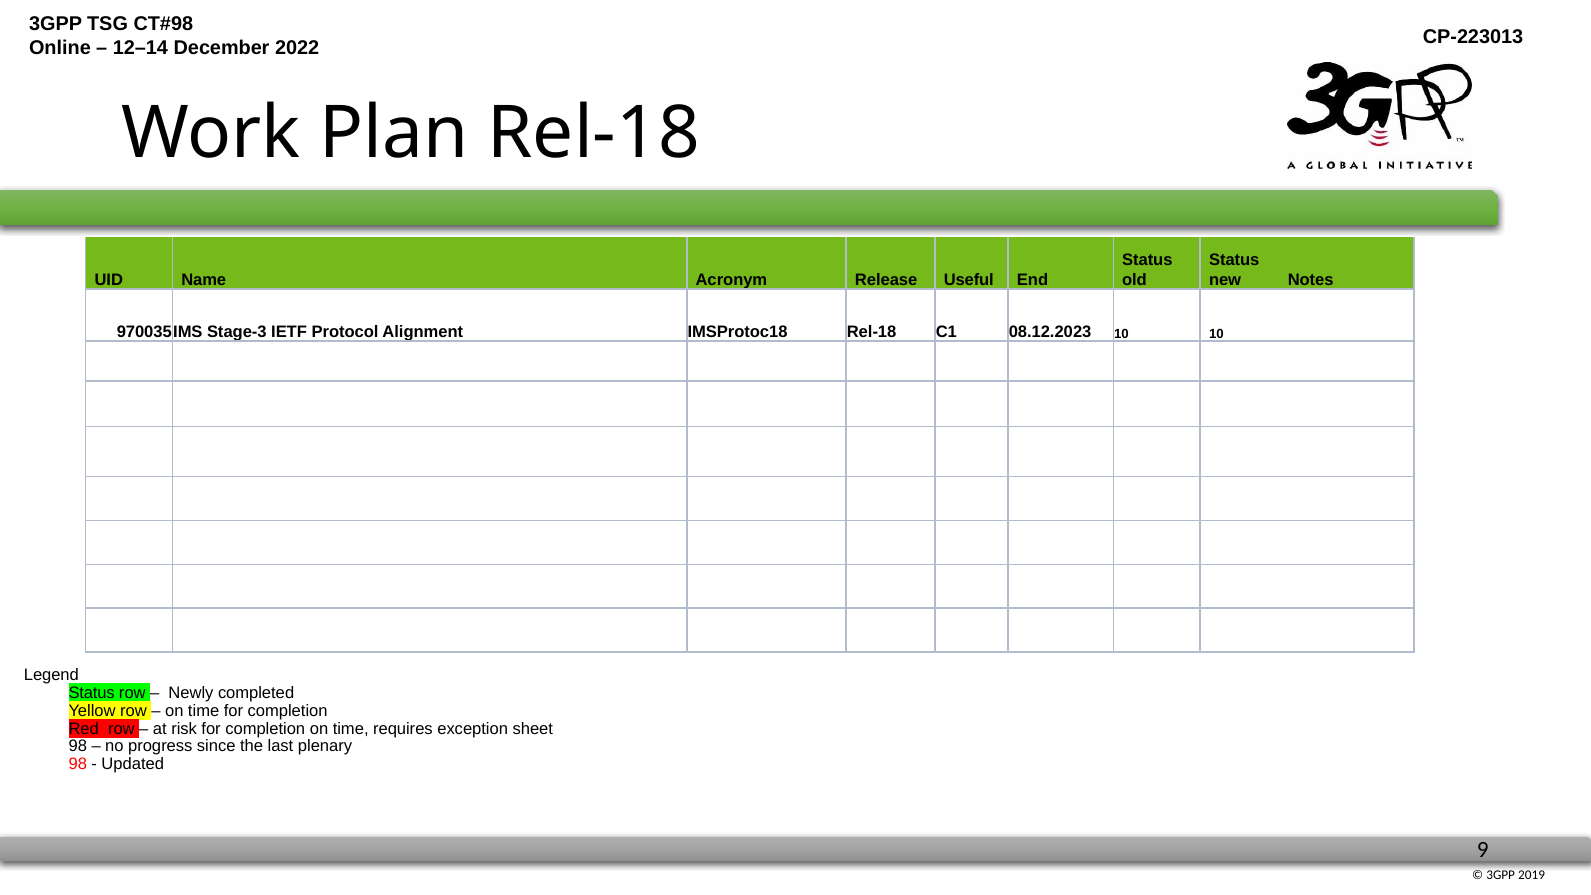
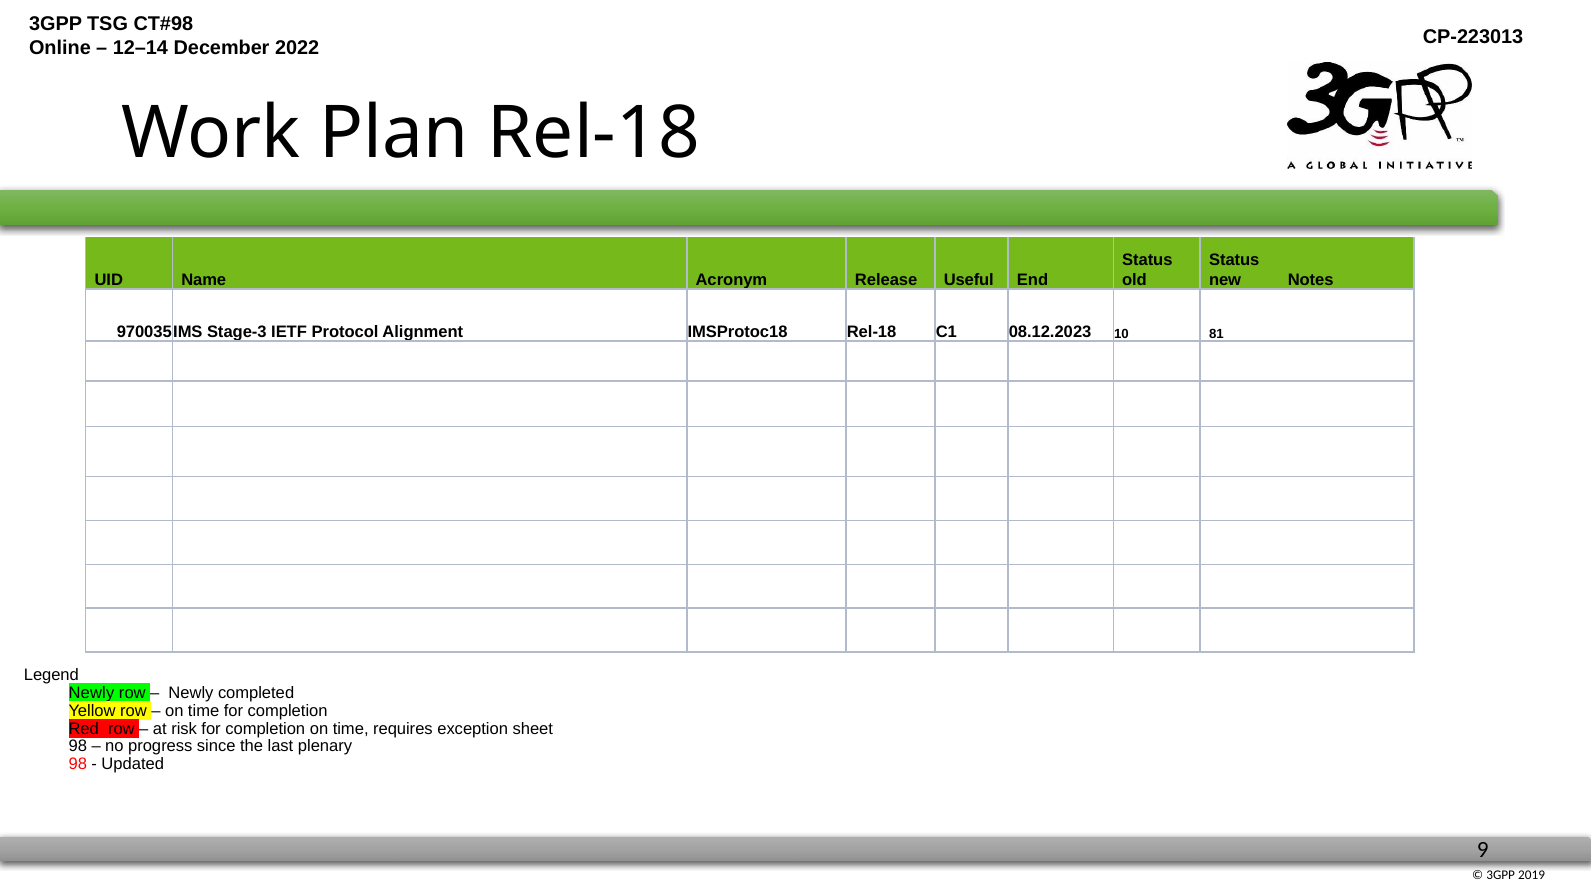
10 10: 10 -> 81 (1216, 334)
Status: Status -> Newly (91, 693)
